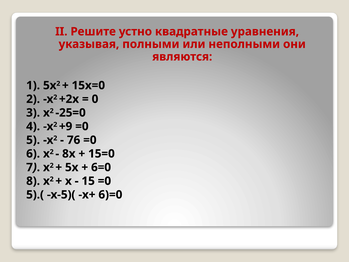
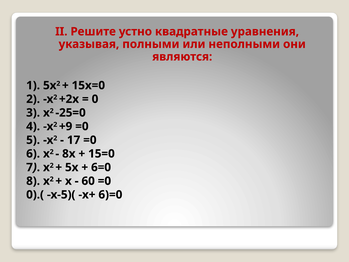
76: 76 -> 17 (74, 140)
15: 15 -> 60 (88, 181)
5).(: 5).( -> 0).( (35, 194)
